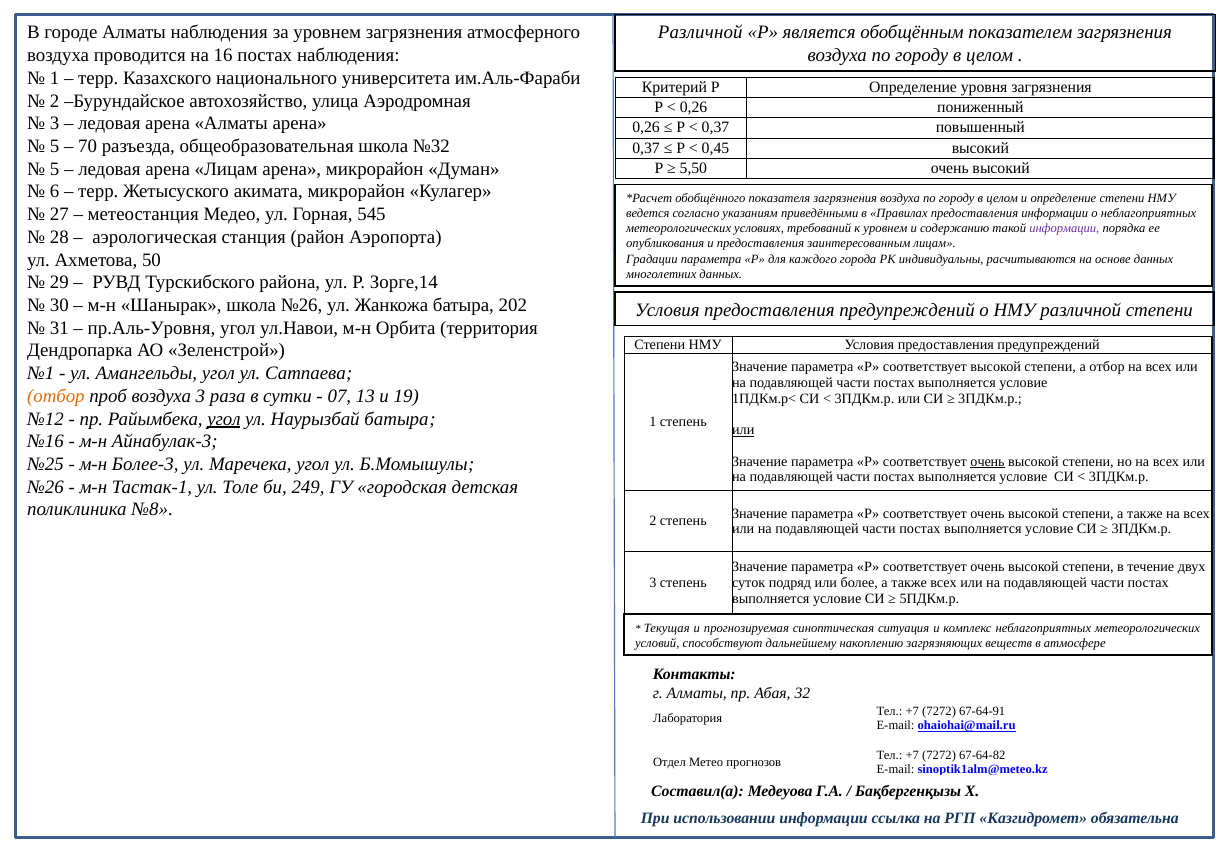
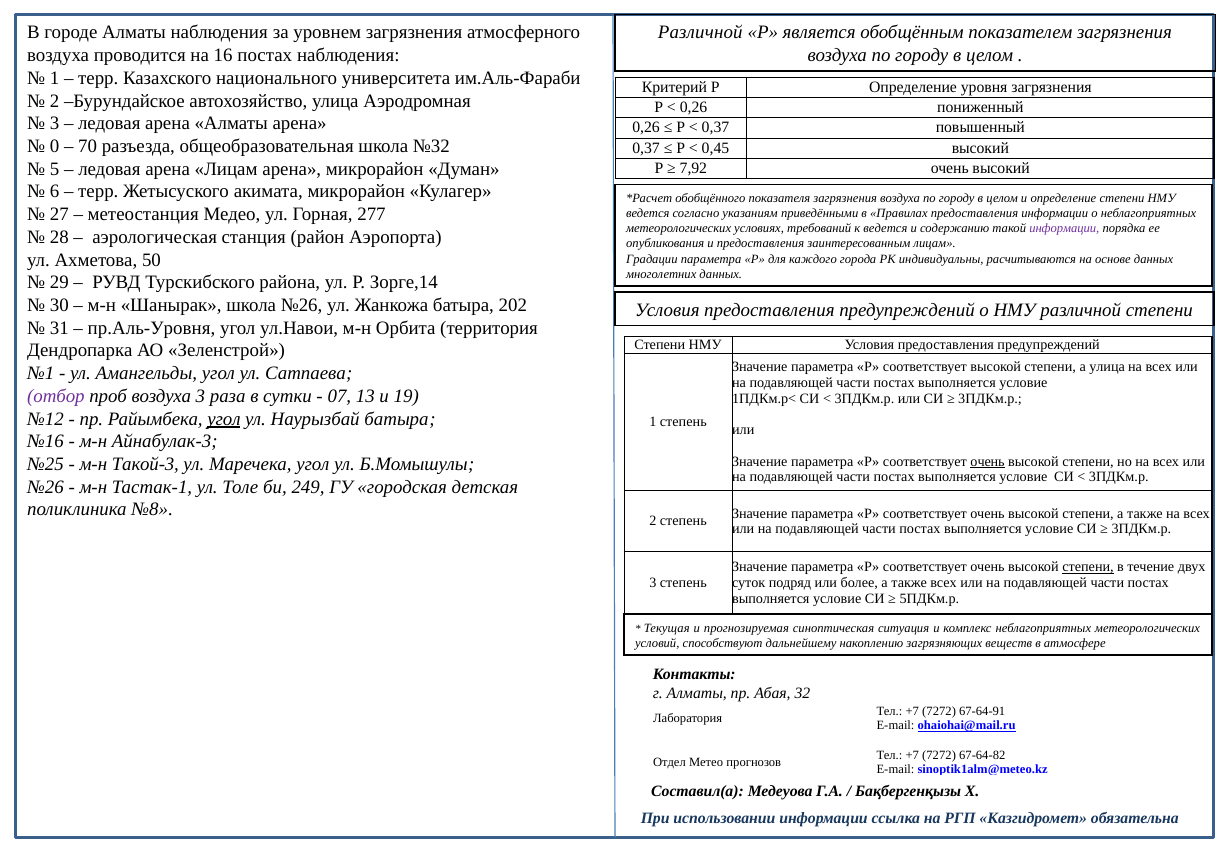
5: 5 -> 0 (55, 146)
5,50: 5,50 -> 7,92 (693, 168)
545: 545 -> 277 (371, 214)
к уровнем: уровнем -> ведется (885, 229)
а отбор: отбор -> улица (1107, 367)
отбор colour: orange -> purple (56, 396)
или underline: present -> none (743, 430)
Более-3: Более-3 -> Такой-3 (145, 464)
степени underline: none -> present (1088, 567)
